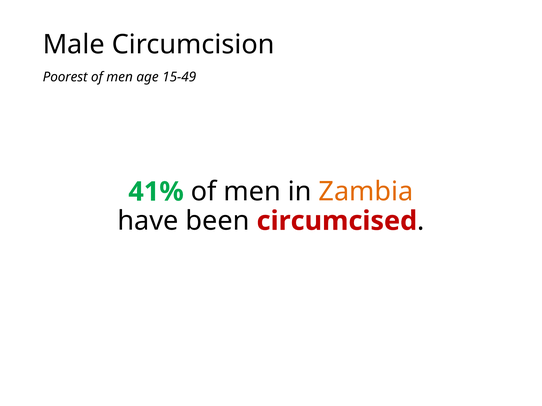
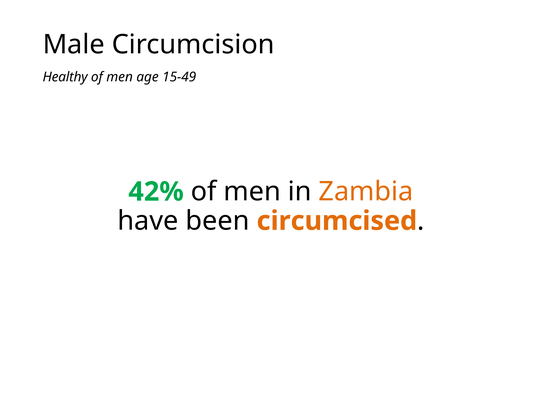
Poorest: Poorest -> Healthy (65, 77)
41%: 41% -> 42% (156, 192)
circumcised colour: red -> orange (337, 221)
